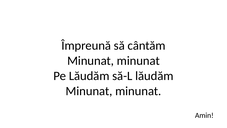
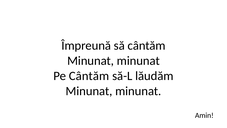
Pe Lăudăm: Lăudăm -> Cântăm (89, 76)
